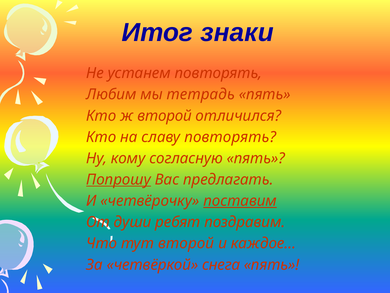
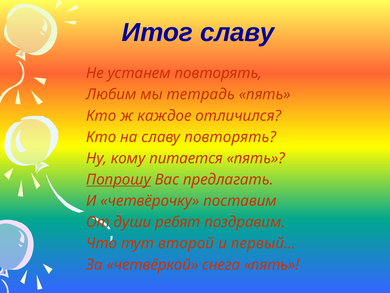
Итог знаки: знаки -> славу (237, 33)
ж второй: второй -> каждое (164, 116)
согласную: согласную -> питается (186, 158)
поставим underline: present -> none (240, 201)
каждое…: каждое… -> первый… (263, 243)
